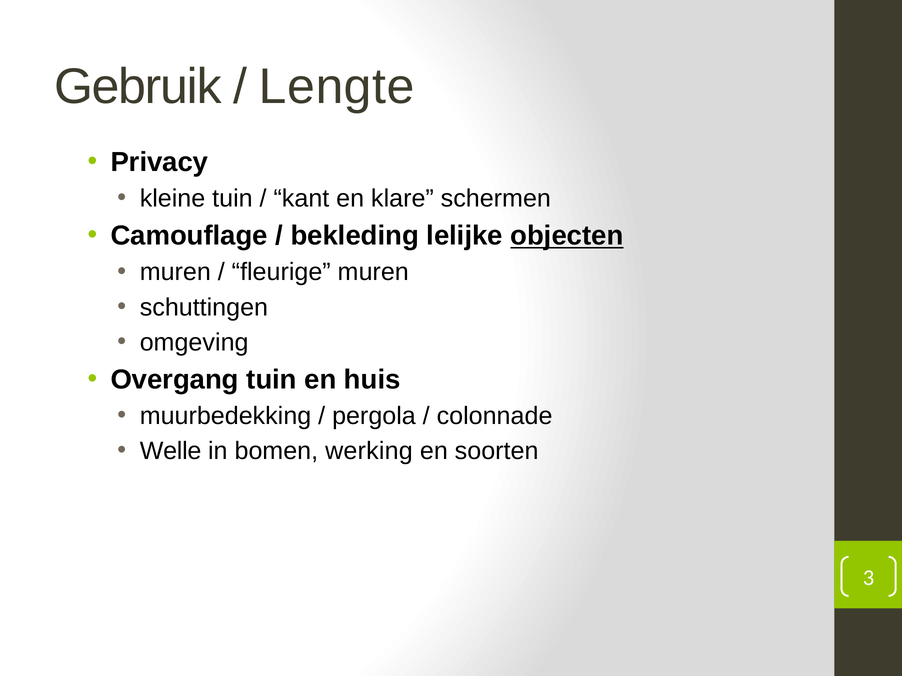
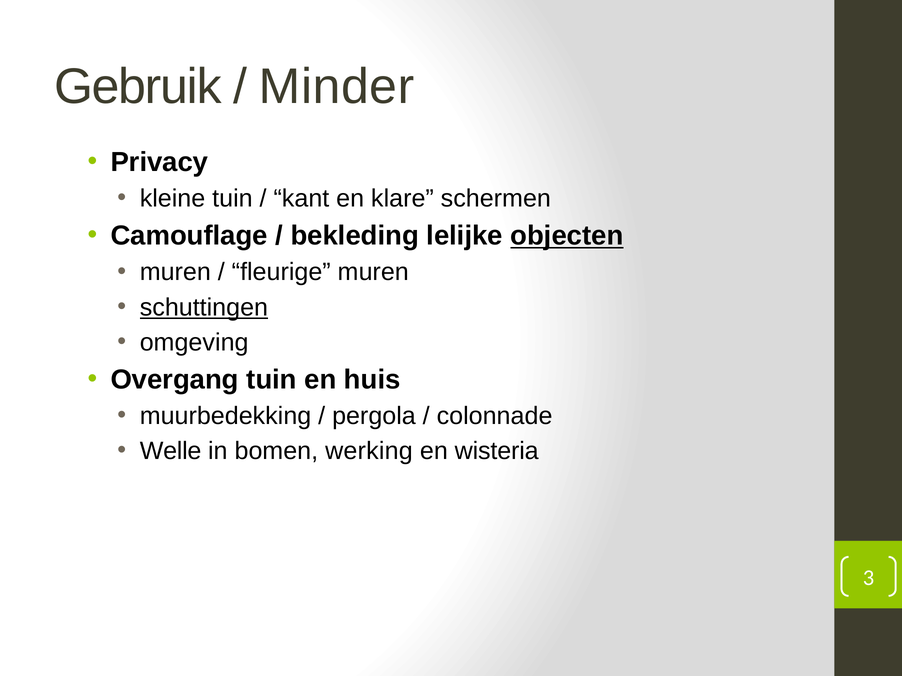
Lengte: Lengte -> Minder (337, 87)
schuttingen underline: none -> present (204, 307)
soorten: soorten -> wisteria (497, 451)
